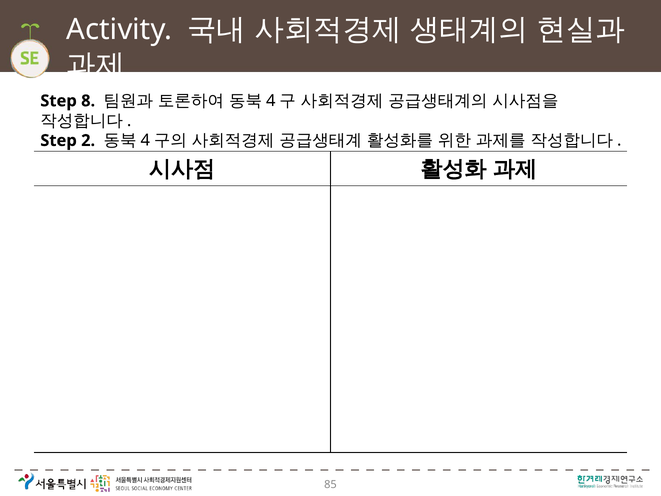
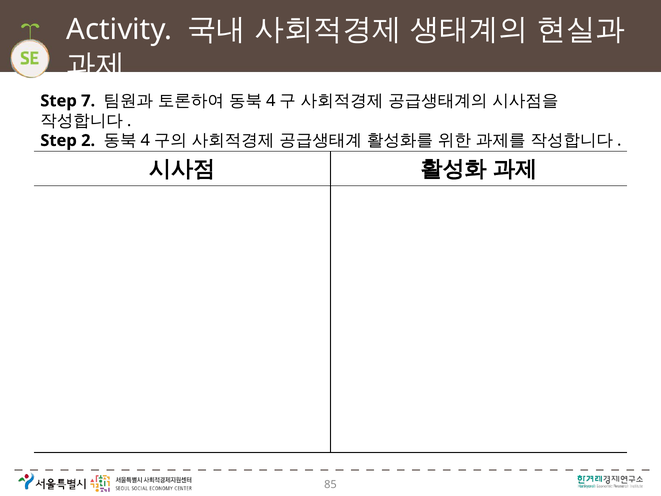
8: 8 -> 7 (88, 101)
